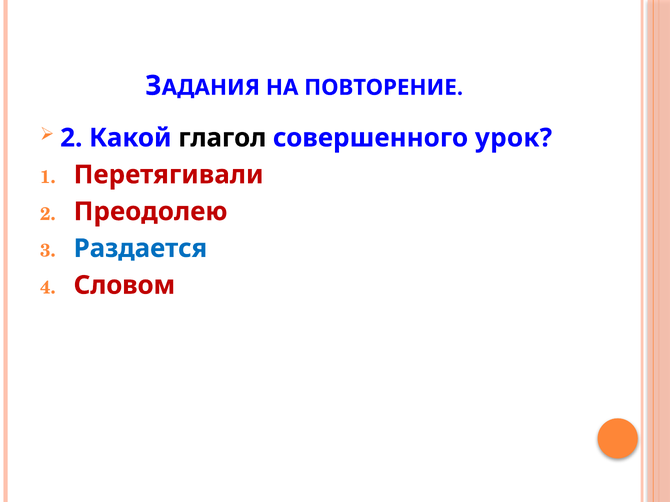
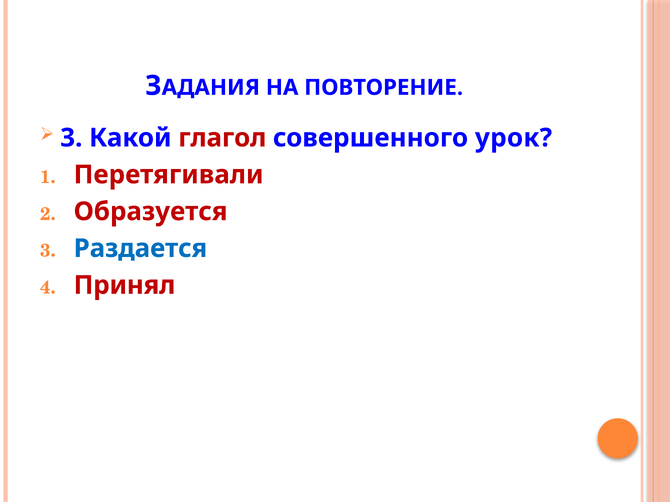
2: 2 -> 3 (71, 138)
глагол colour: black -> red (222, 138)
Преодолею: Преодолею -> Образуется (151, 212)
Словом: Словом -> Принял (124, 286)
